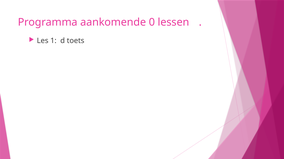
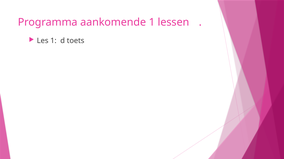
aankomende 0: 0 -> 1 (152, 22)
